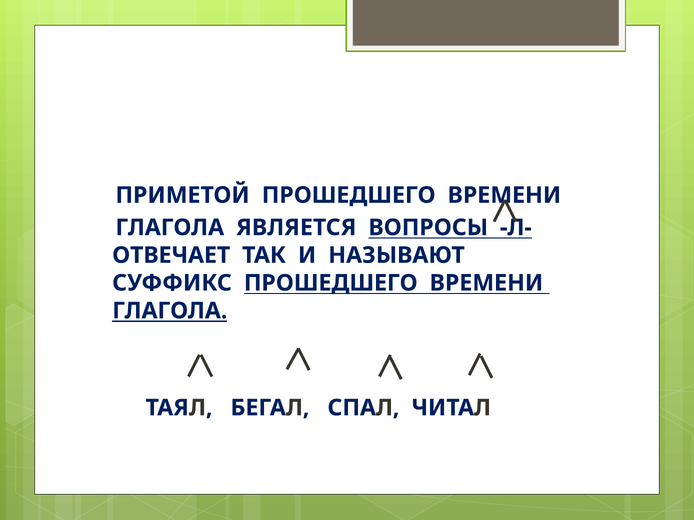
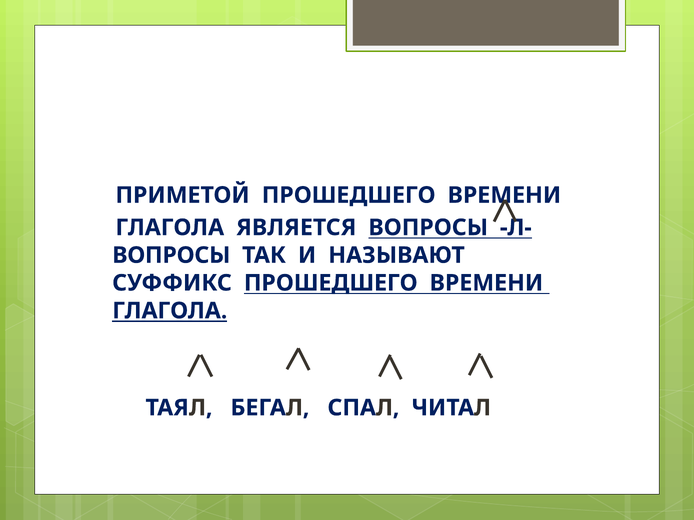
ОТВЕЧАЕТ: ОТВЕЧАЕТ -> ВОПРОСЫ (171, 255)
